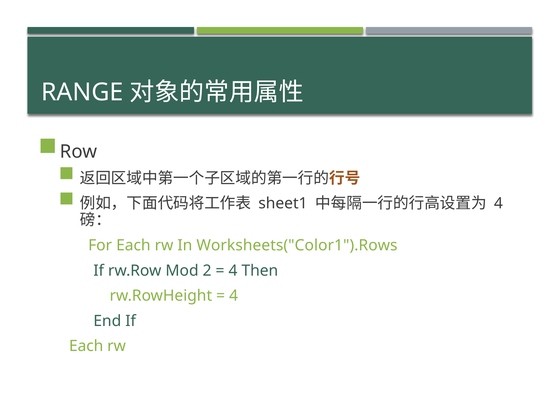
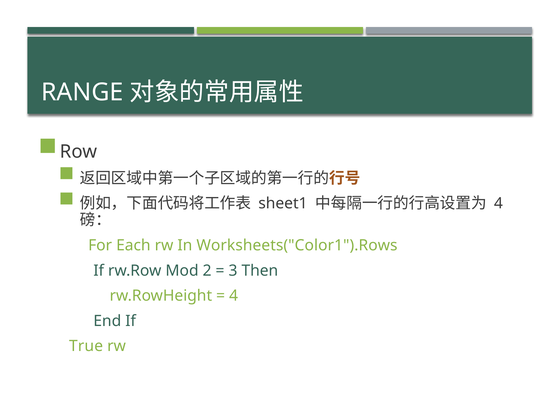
4: 4 -> 3 (233, 271)
Each: Each -> True (86, 346)
